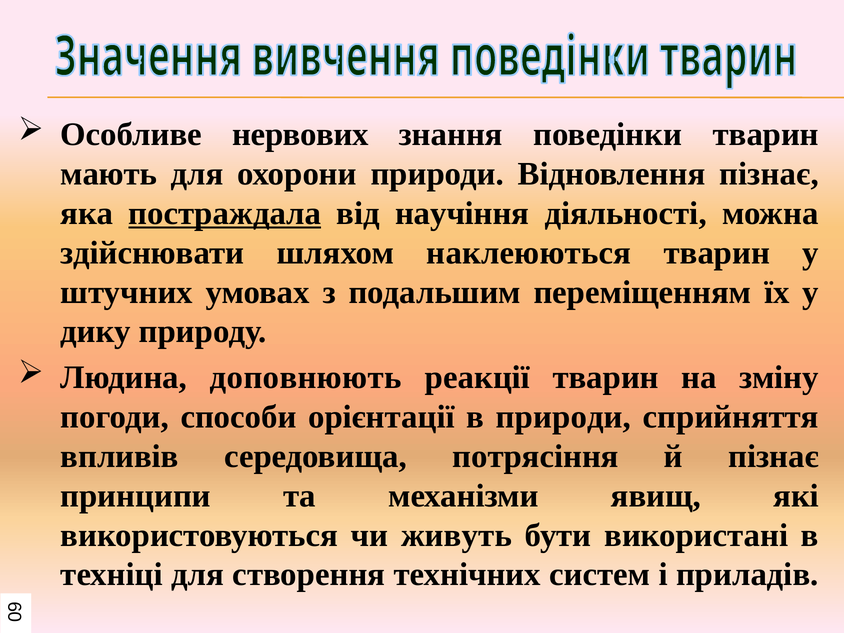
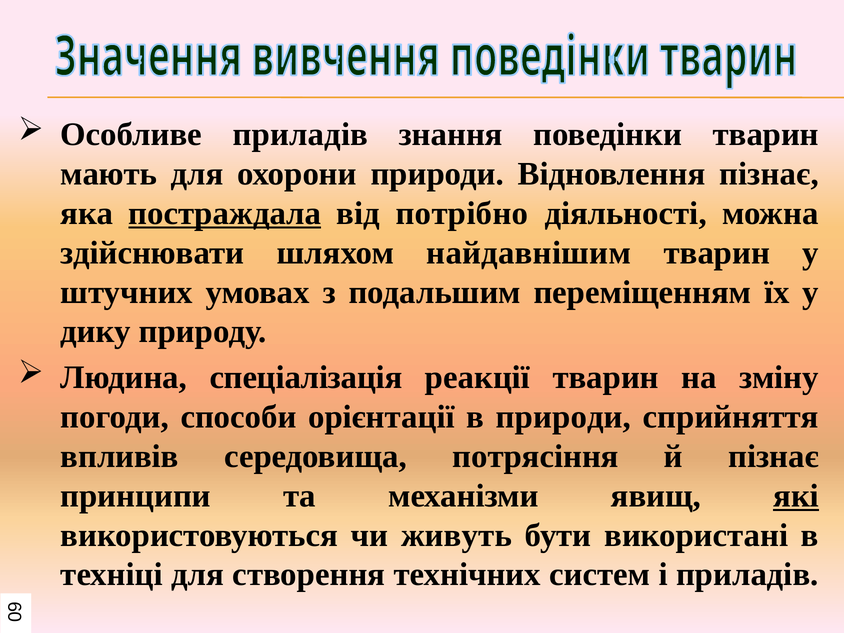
Особливе нервових: нервових -> приладів (300, 135)
научіння: научіння -> потрібно (462, 213)
наклеюються: наклеюються -> найдавнішим (529, 253)
доповнюють: доповнюють -> спеціалізація (306, 378)
які underline: none -> present (796, 496)
